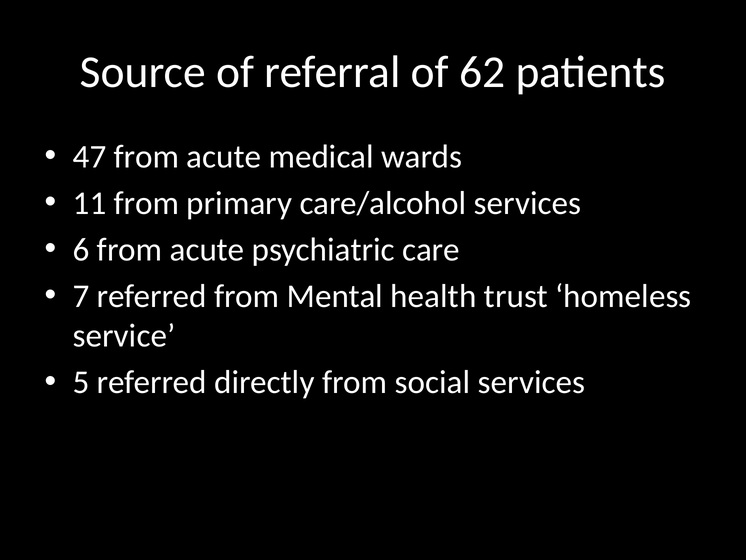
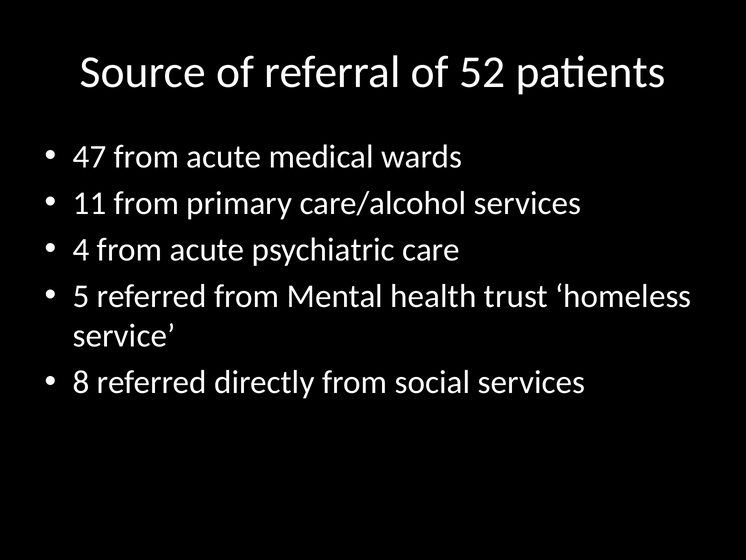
62: 62 -> 52 (482, 72)
6: 6 -> 4 (81, 249)
7: 7 -> 5 (81, 296)
5: 5 -> 8 (81, 382)
